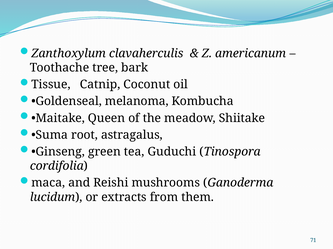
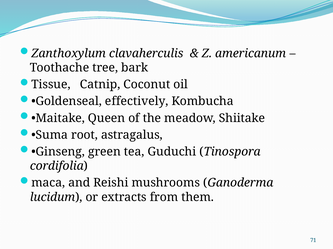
melanoma: melanoma -> effectively (137, 102)
